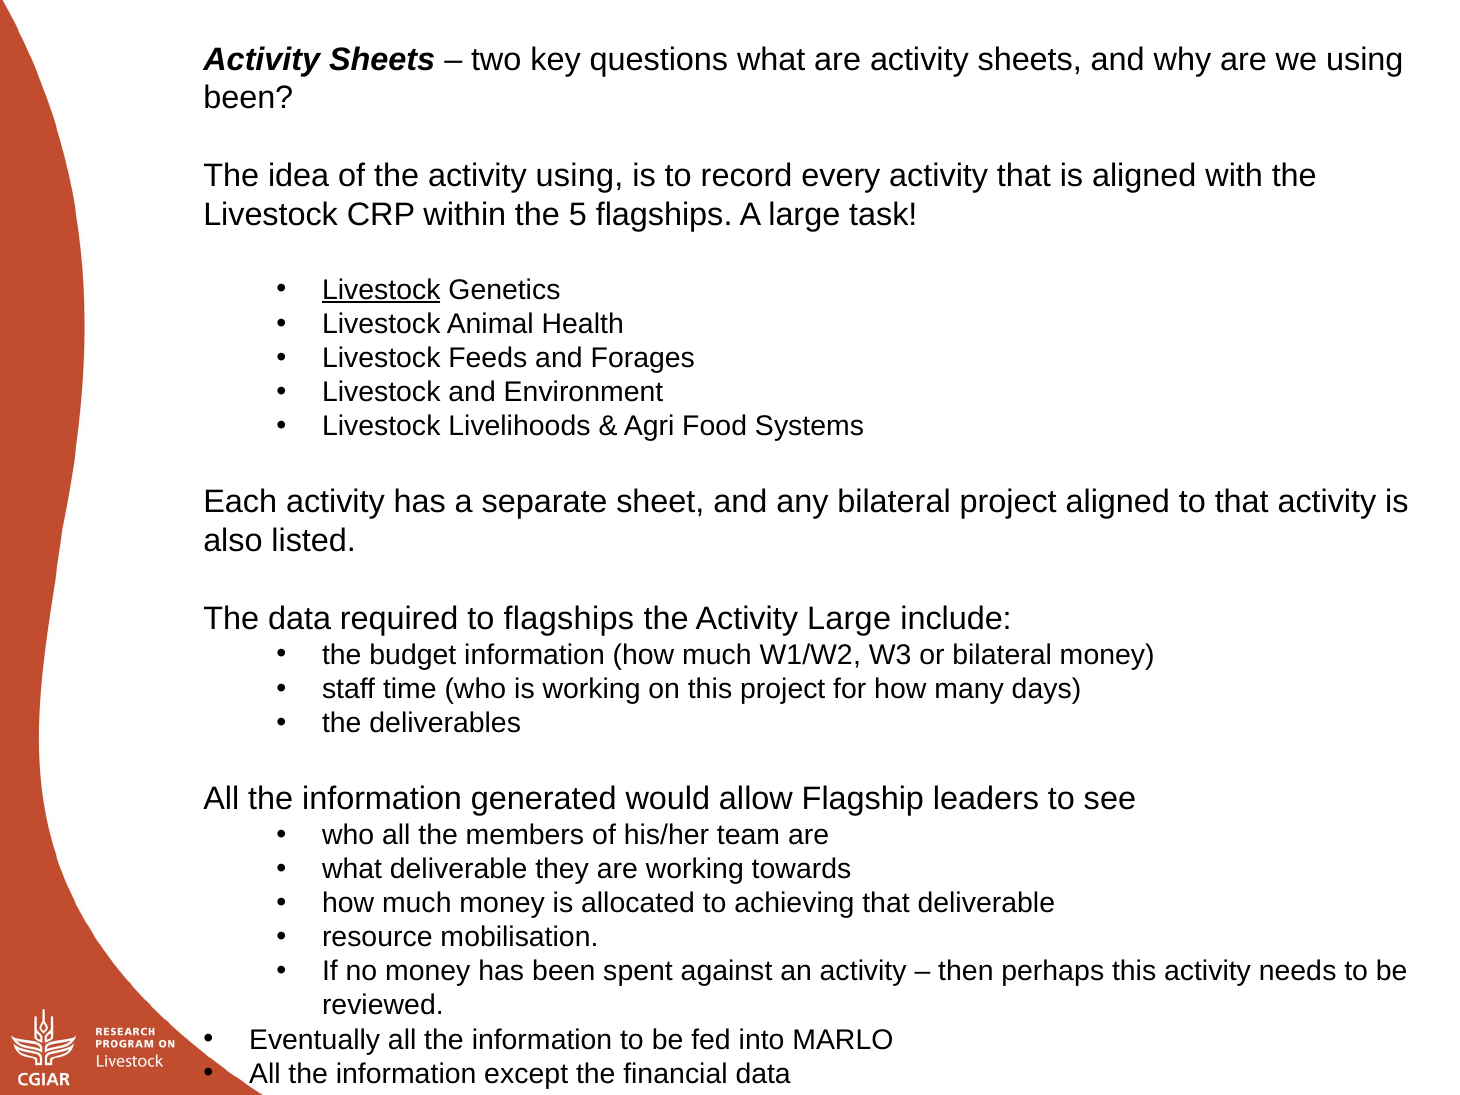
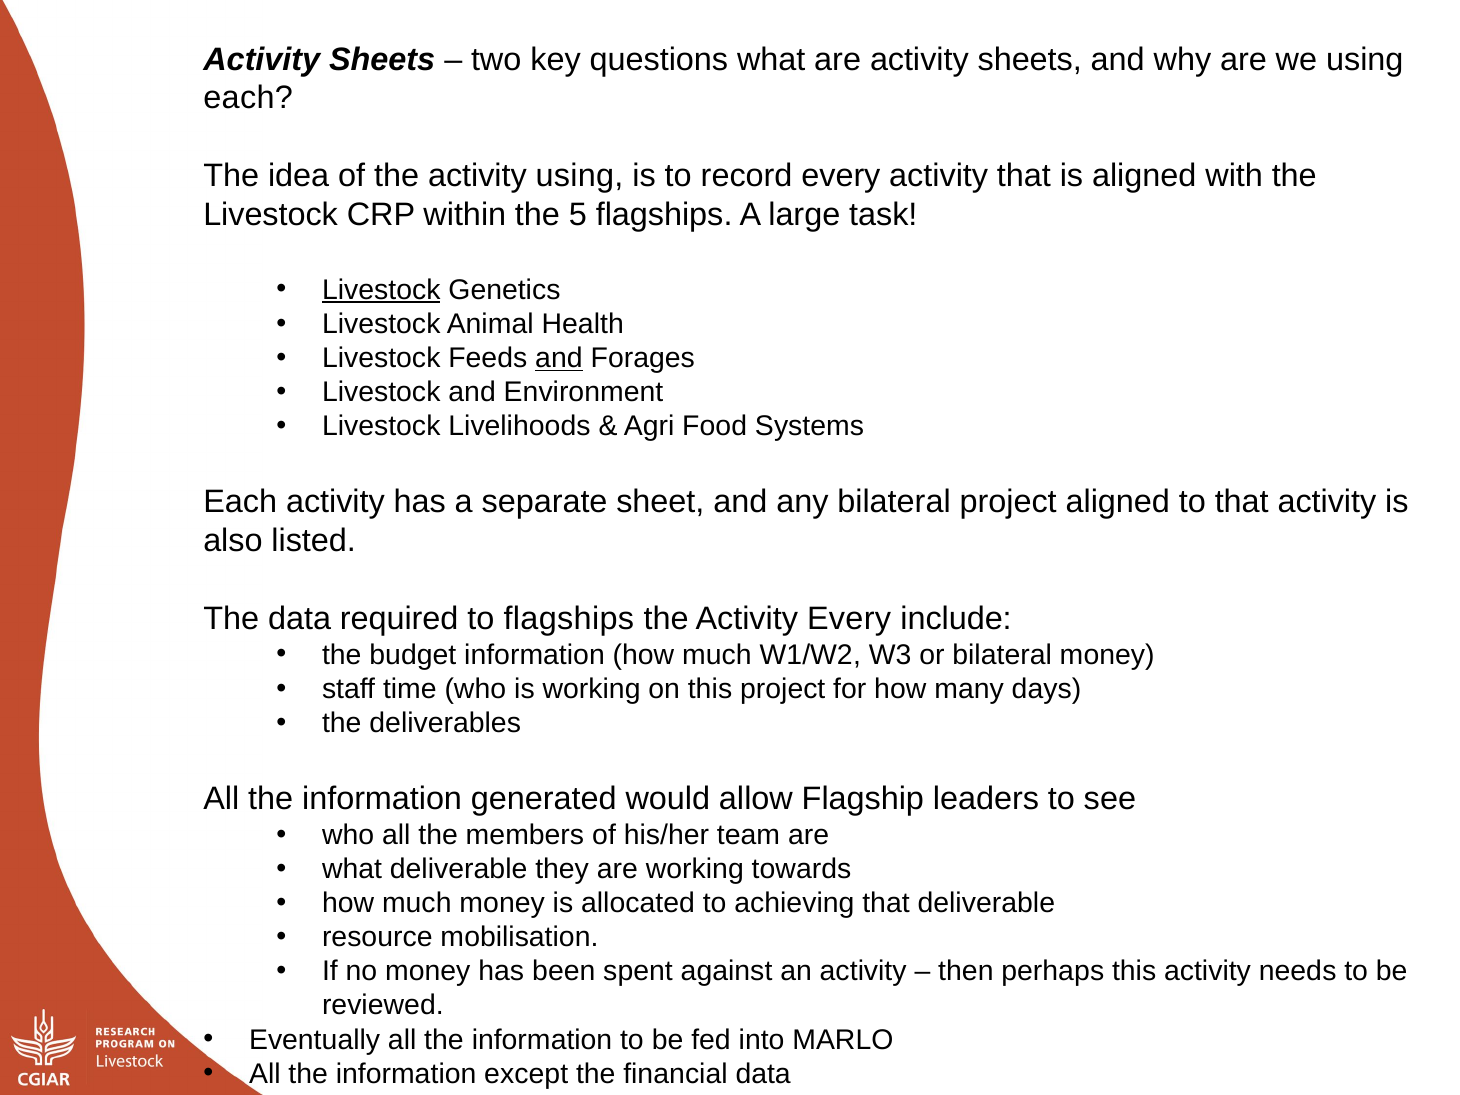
been: been -> each (248, 98)
and underline: none -> present (559, 358)
Activity Large: Large -> Every (849, 619)
